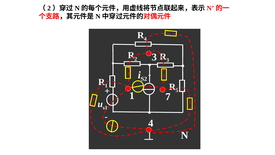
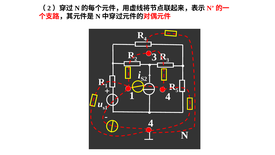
7: 7 -> 4 (168, 96)
